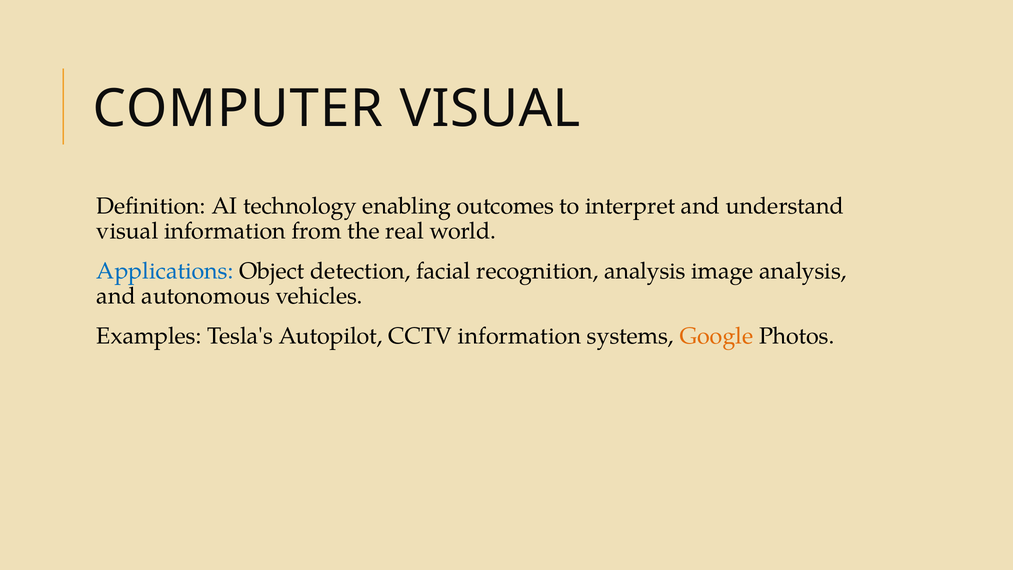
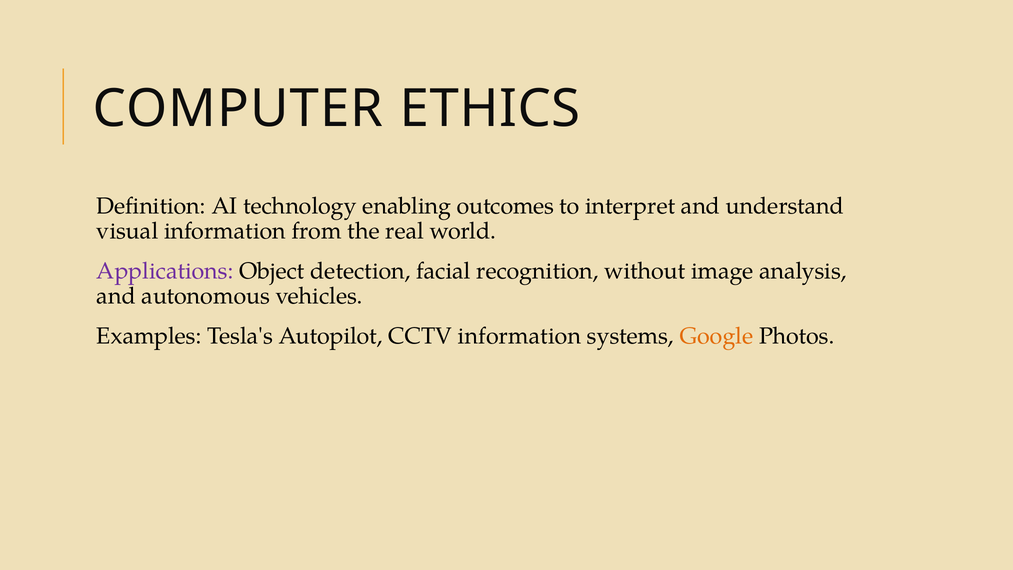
COMPUTER VISUAL: VISUAL -> ETHICS (490, 109)
Applications colour: blue -> purple (165, 271)
recognition analysis: analysis -> without (645, 271)
